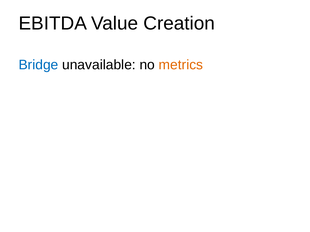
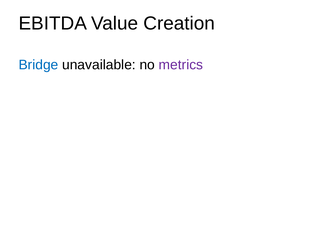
metrics colour: orange -> purple (181, 65)
